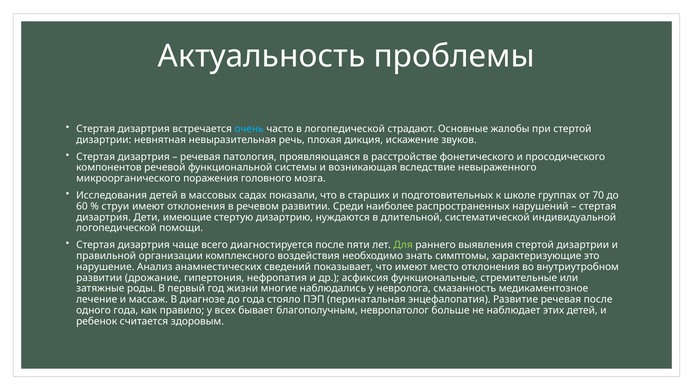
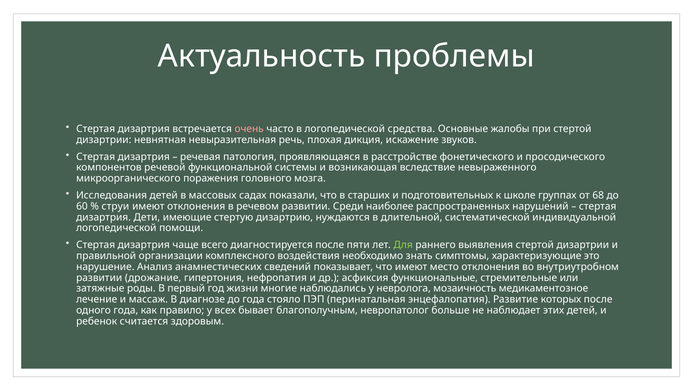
очень colour: light blue -> pink (249, 129)
страдают: страдают -> средства (411, 129)
70: 70 -> 68 (598, 195)
смазанность: смазанность -> мозаичность (465, 289)
Развитие речевая: речевая -> которых (561, 299)
